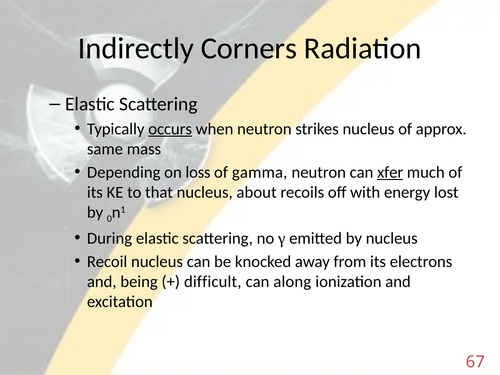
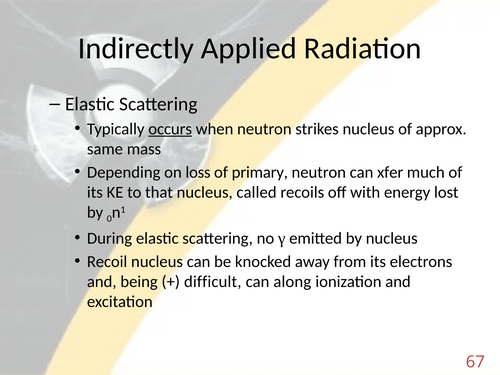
Corners: Corners -> Applied (249, 48)
gamma: gamma -> primary (260, 172)
xfer underline: present -> none (390, 172)
about: about -> called (257, 192)
